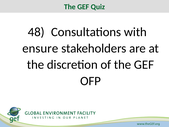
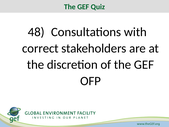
ensure: ensure -> correct (40, 48)
